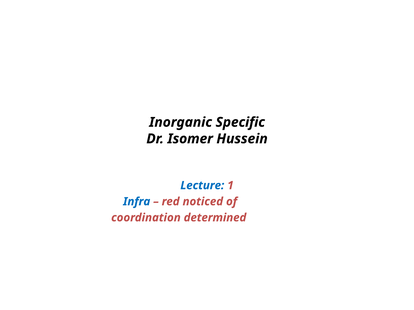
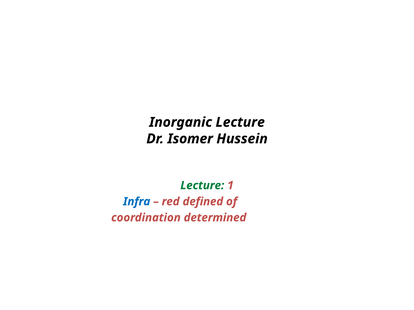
Inorganic Specific: Specific -> Lecture (240, 122)
Lecture colour: blue -> green (202, 186)
noticed: noticed -> defined (203, 202)
